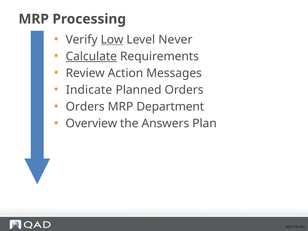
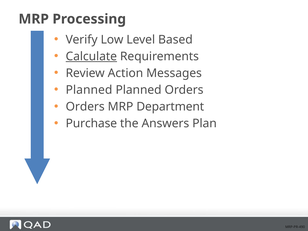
Low underline: present -> none (112, 40)
Never: Never -> Based (175, 40)
Indicate: Indicate -> Planned (89, 90)
Overview: Overview -> Purchase (91, 124)
